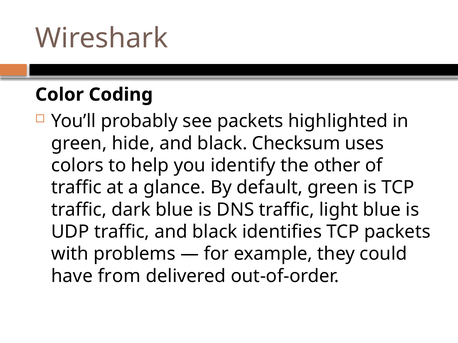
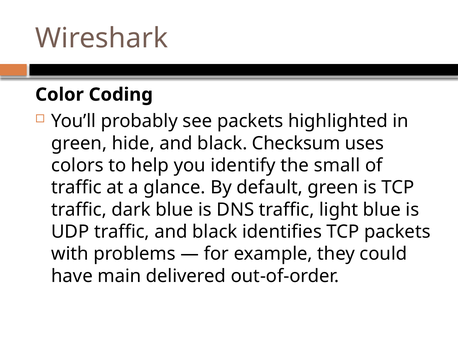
other: other -> small (337, 166)
from: from -> main (119, 276)
